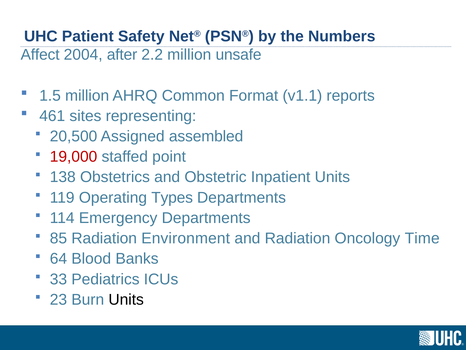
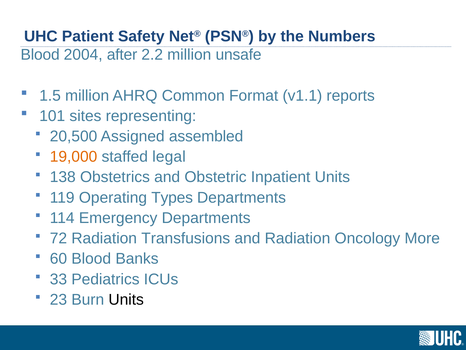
Affect: Affect -> Blood (40, 55)
461: 461 -> 101 (52, 116)
19,000 colour: red -> orange (74, 157)
point: point -> legal (169, 157)
85: 85 -> 72 (58, 238)
Environment: Environment -> Transfusions (186, 238)
Time: Time -> More (422, 238)
64: 64 -> 60 (58, 258)
